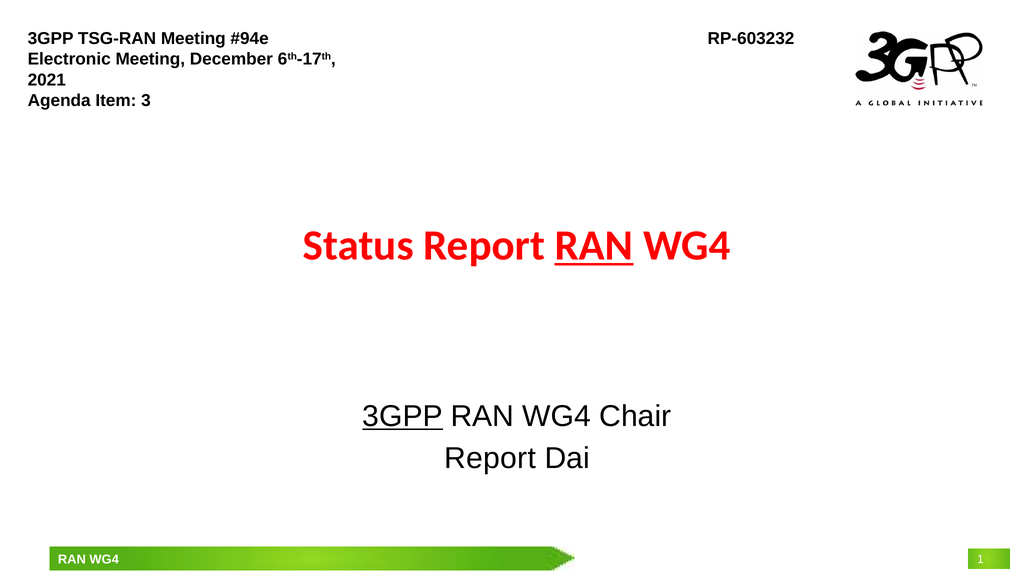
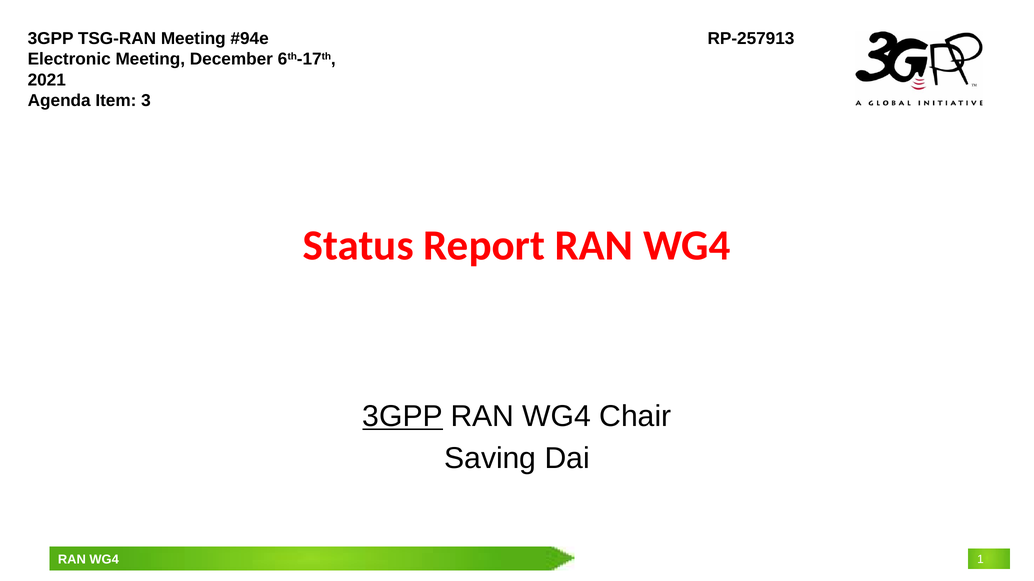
RP-603232: RP-603232 -> RP-257913 (751, 39)
RAN underline: present -> none (594, 246)
Report: Report -> Saving (490, 459)
